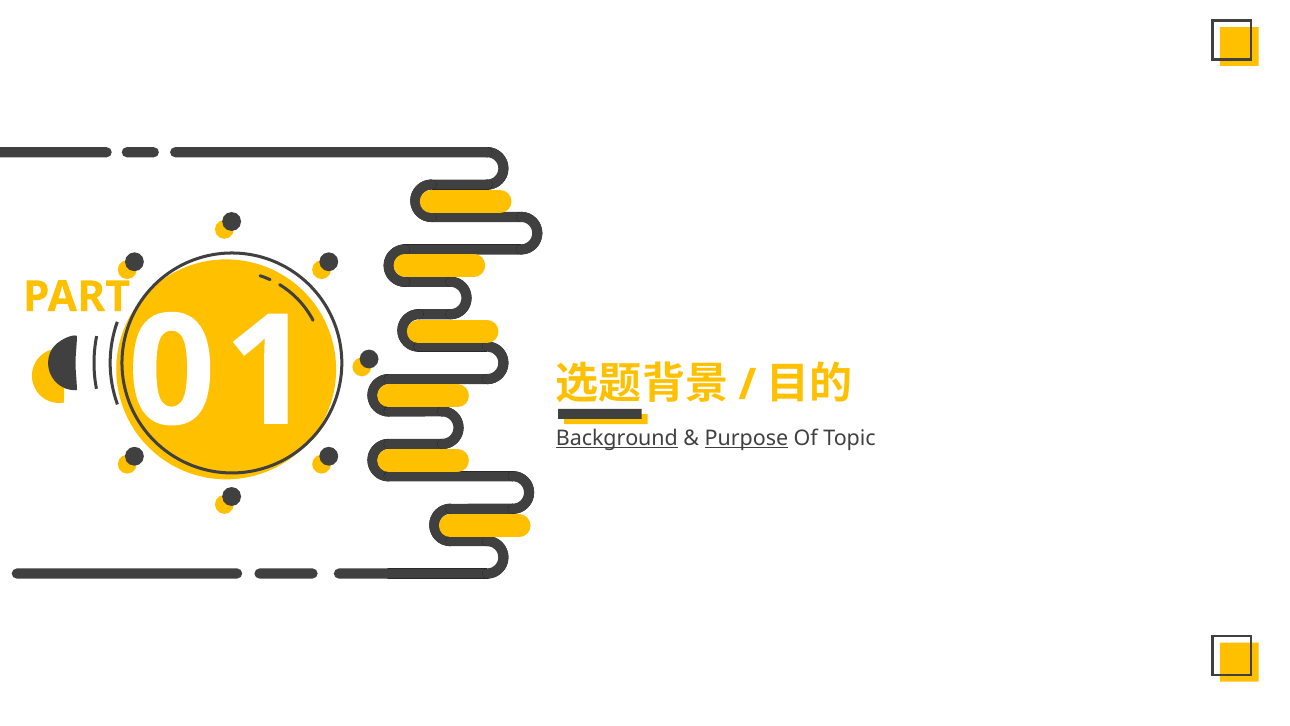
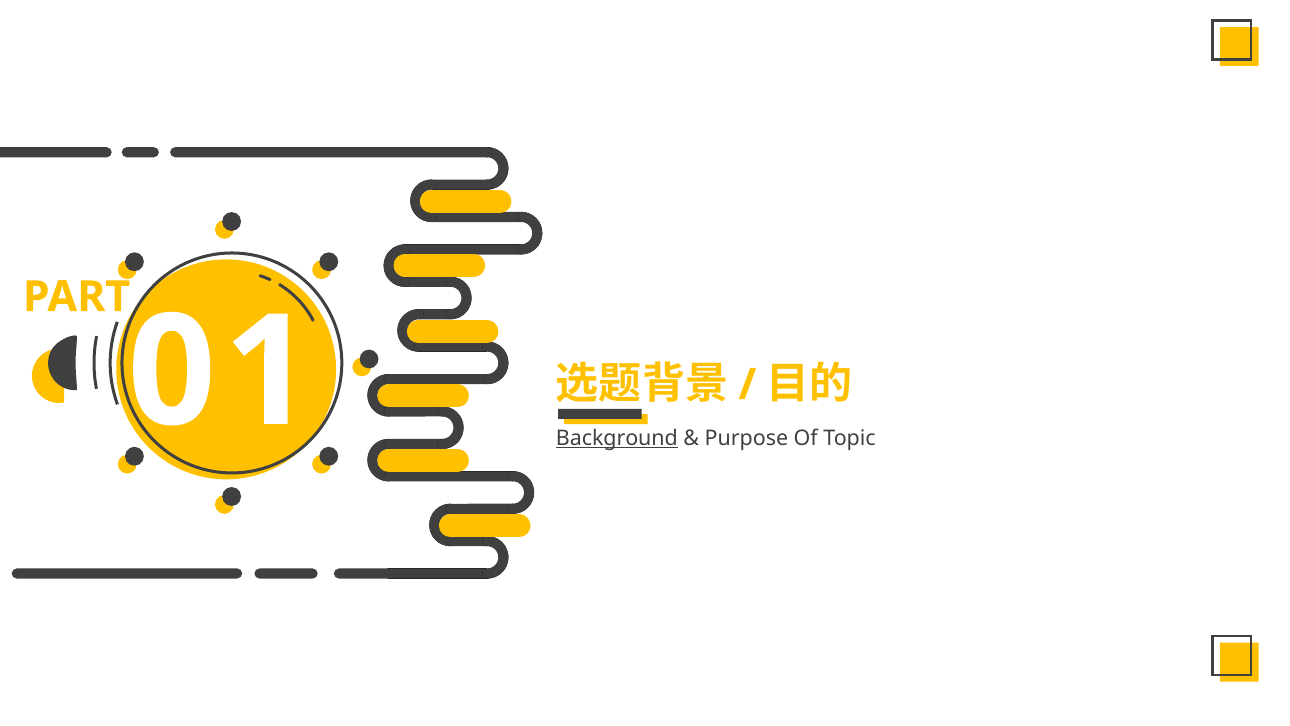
Purpose underline: present -> none (746, 438)
